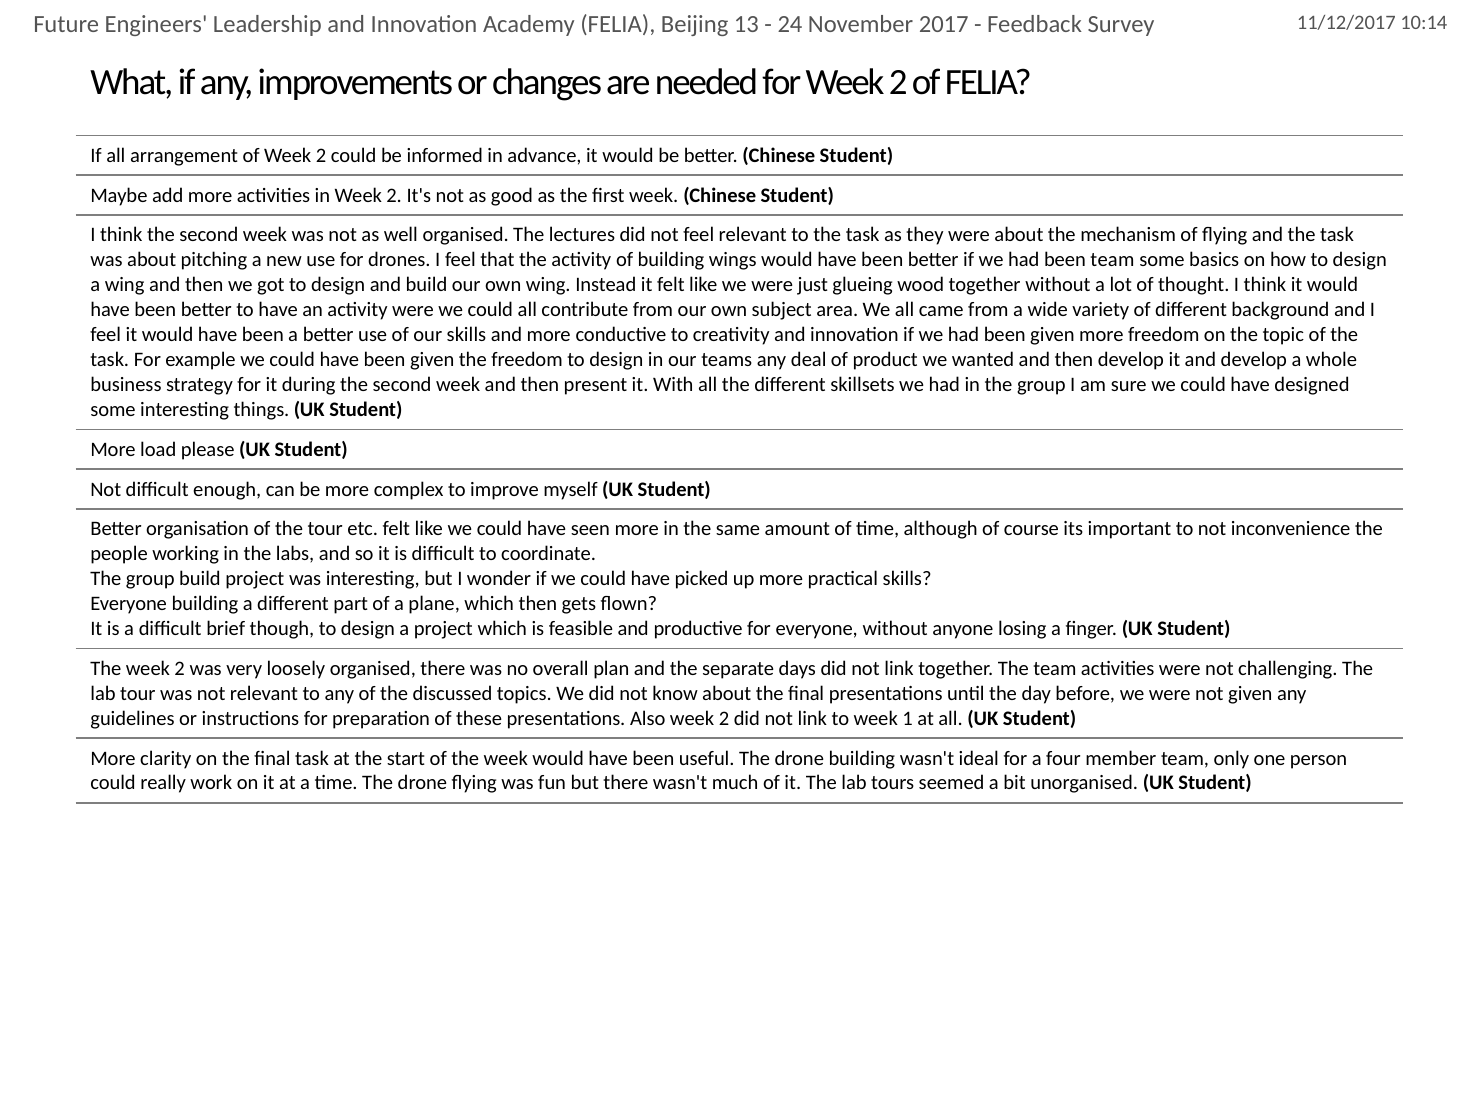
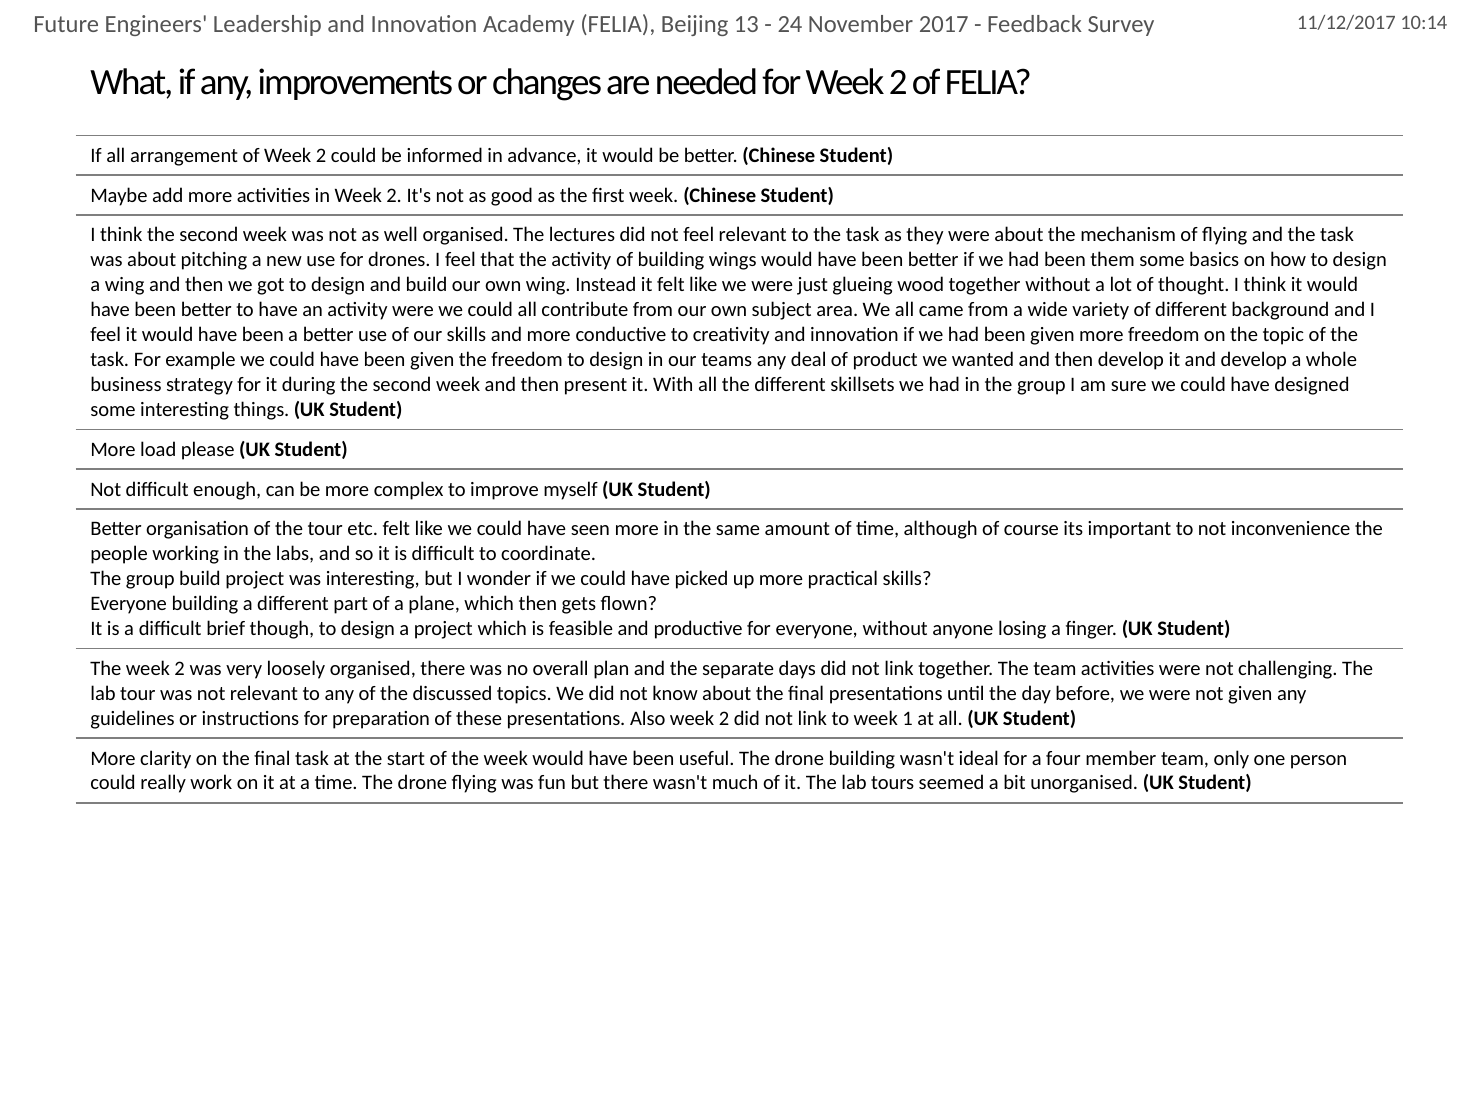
been team: team -> them (1113, 260)
